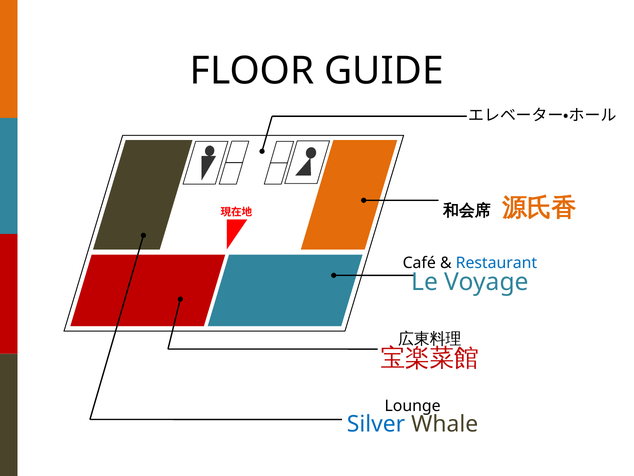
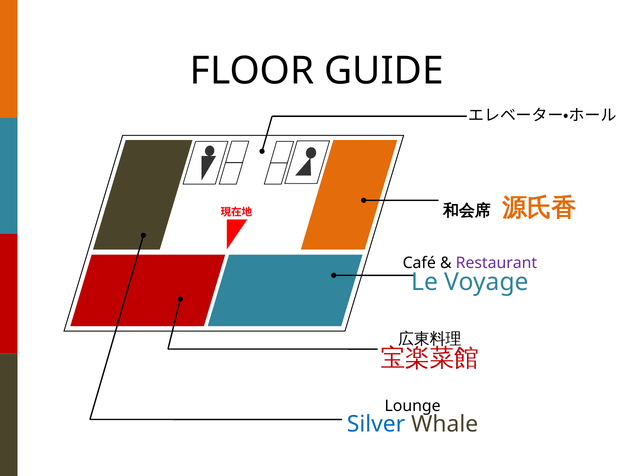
Restaurant colour: blue -> purple (496, 263)
